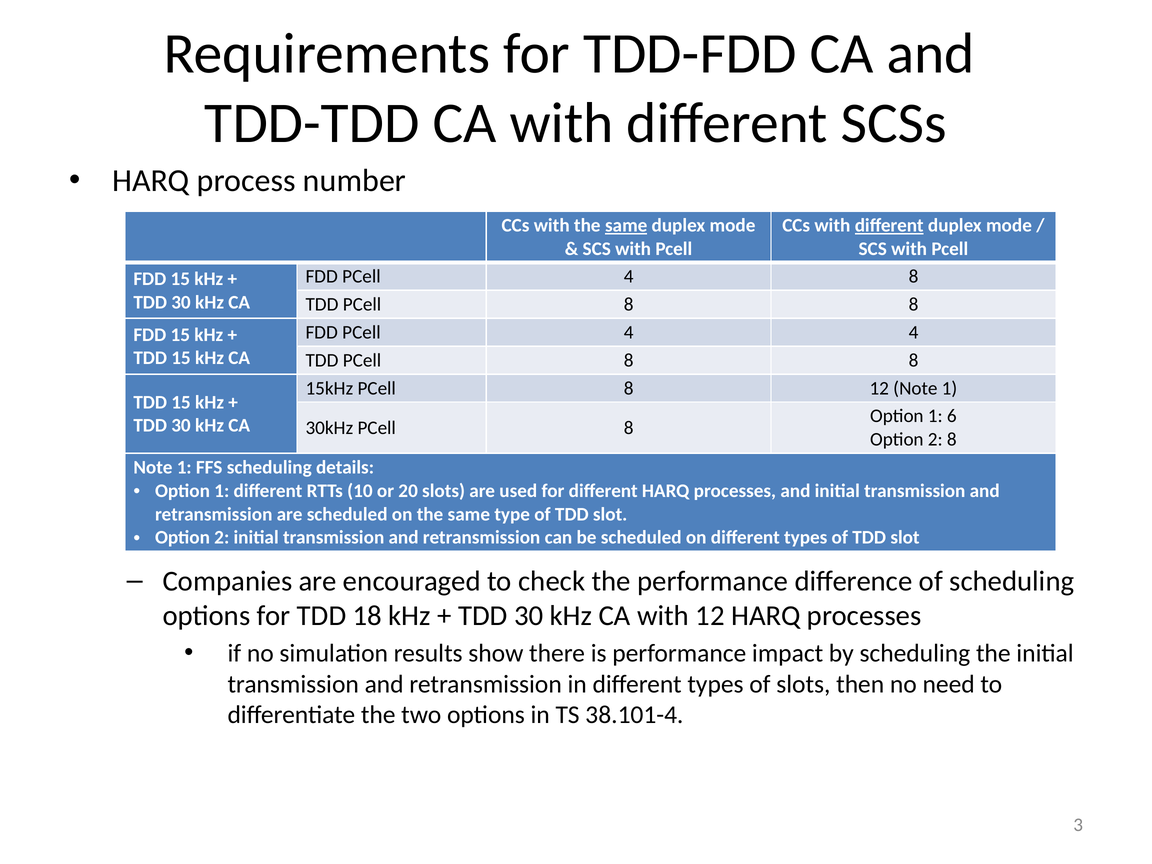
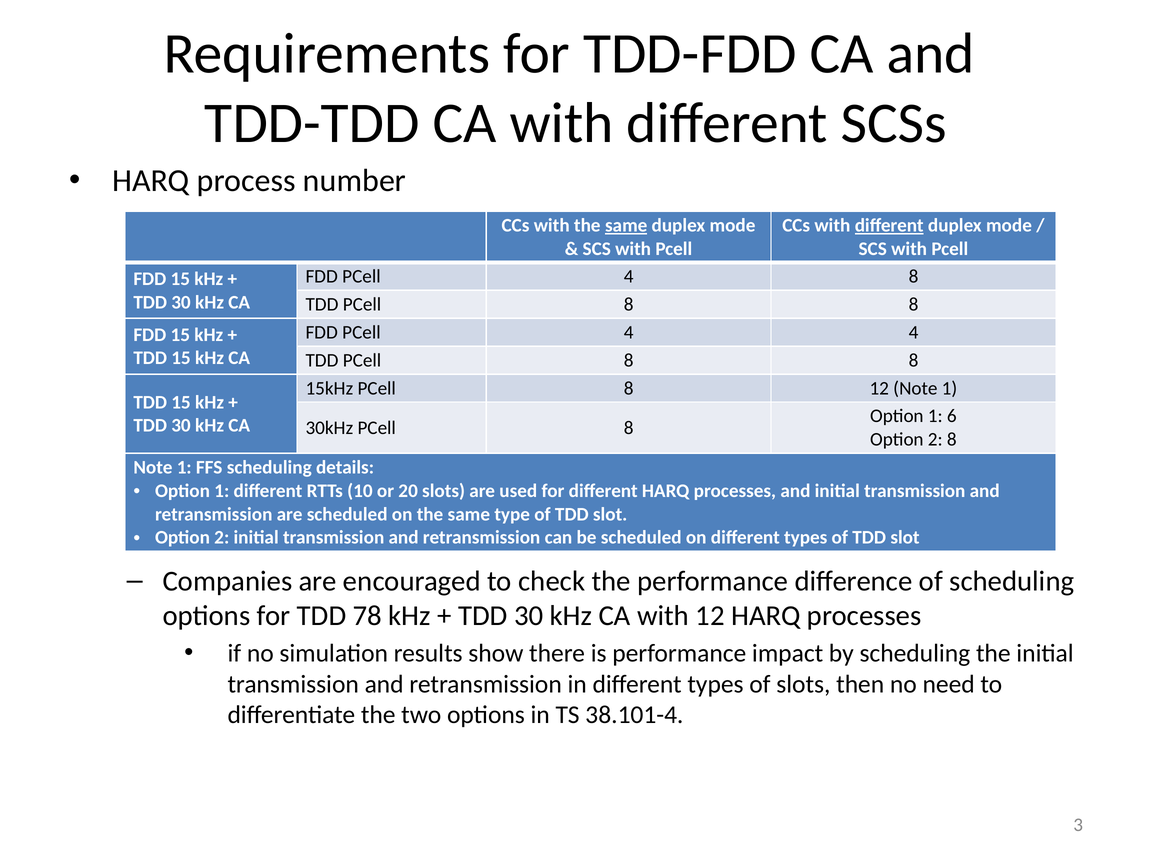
18: 18 -> 78 (367, 616)
